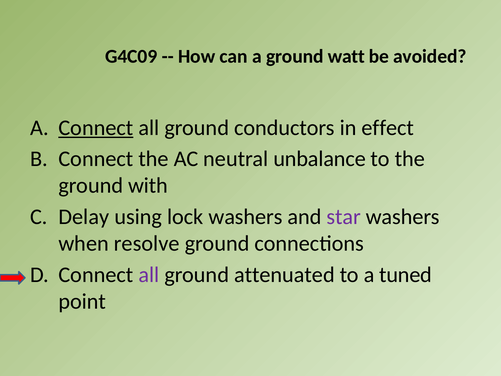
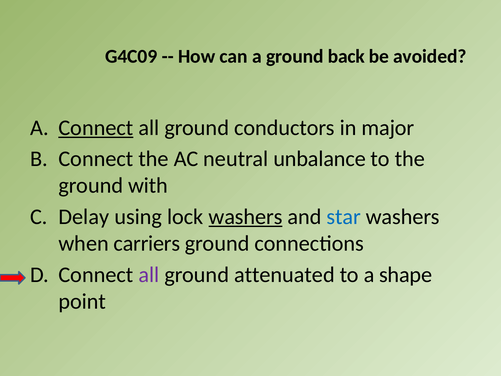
watt: watt -> back (346, 56)
effect: effect -> major (388, 128)
washers underline: none -> present (246, 217)
star colour: purple -> blue (344, 217)
resolve: resolve -> carriers (147, 243)
tuned: tuned -> shape (406, 275)
